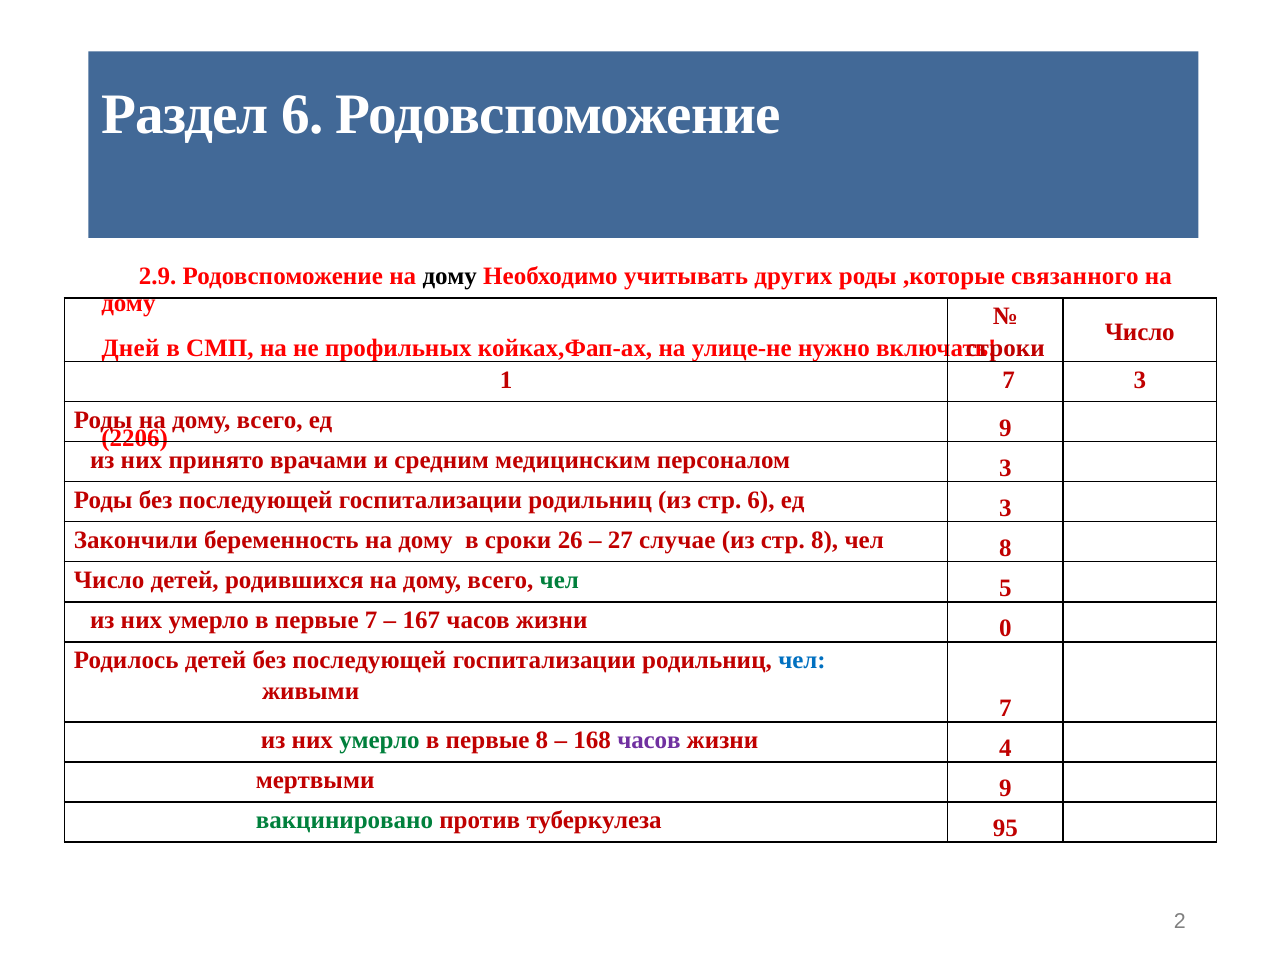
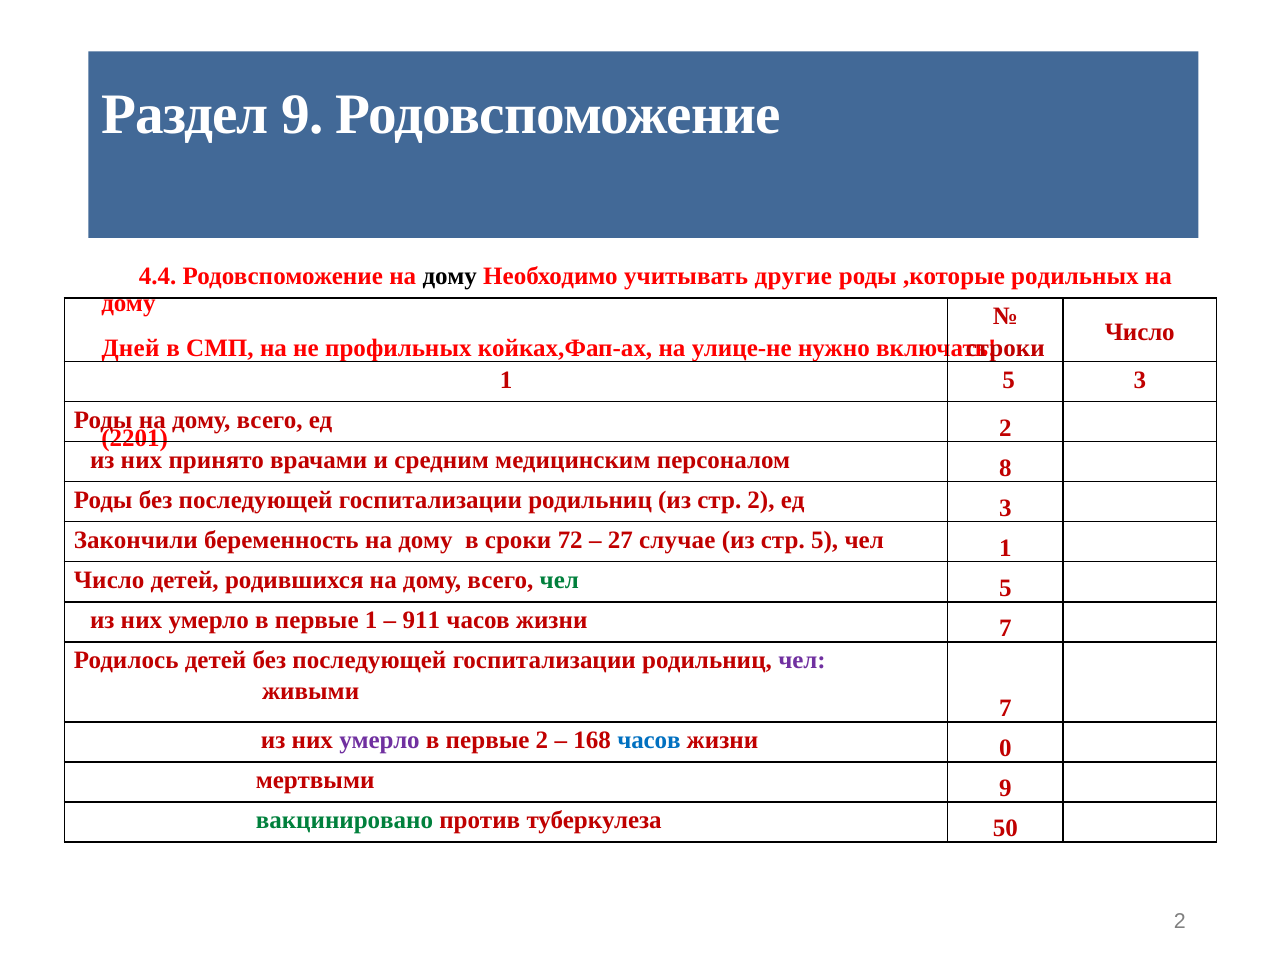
Раздел 6: 6 -> 9 (303, 114)
2.9: 2.9 -> 4.4 (158, 277)
других: других -> другие (793, 277)
связанного: связанного -> родильных (1075, 277)
1 7: 7 -> 5 (1009, 380)
ед 9: 9 -> 2 (1005, 428)
2206: 2206 -> 2201 (135, 439)
персоналом 3: 3 -> 8 (1005, 468)
стр 6: 6 -> 2 (761, 500)
26: 26 -> 72 (570, 540)
стр 8: 8 -> 5 (825, 540)
чел 8: 8 -> 1 (1005, 548)
первые 7: 7 -> 1 (371, 620)
167: 167 -> 911 (421, 620)
жизни 0: 0 -> 7 (1005, 628)
чел colour: blue -> purple (802, 660)
умерло colour: green -> purple (380, 740)
первые 8: 8 -> 2 (542, 740)
часов colour: purple -> blue (649, 740)
4: 4 -> 0 (1005, 748)
95: 95 -> 50 (1005, 828)
